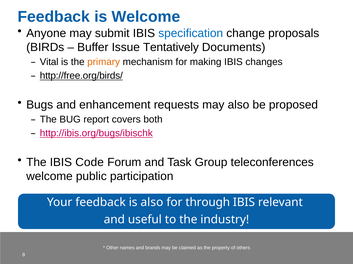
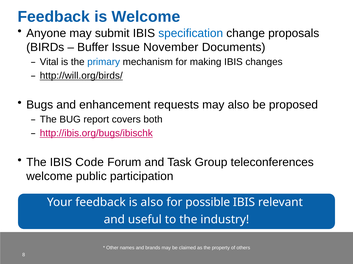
Tentatively: Tentatively -> November (171, 47)
primary colour: orange -> blue (104, 62)
http://free.org/birds/: http://free.org/birds/ -> http://will.org/birds/ (81, 76)
through: through -> possible (208, 203)
